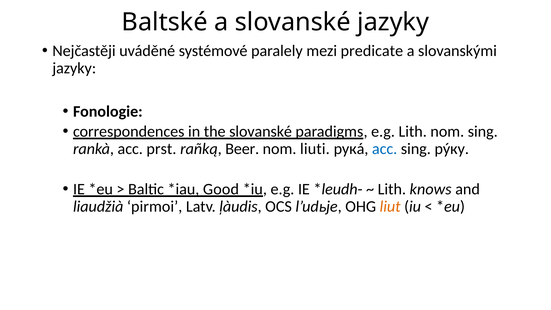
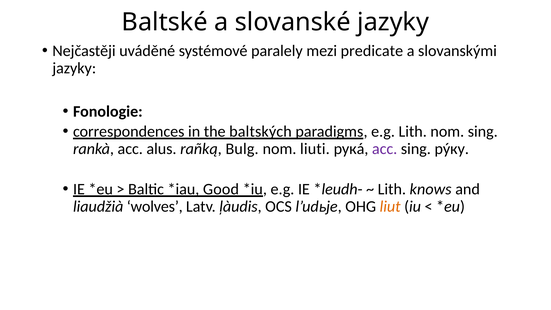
the slovanské: slovanské -> baltských (260, 132)
prst: prst -> alus (161, 149)
Beer: Beer -> Bulg (242, 149)
acc colour: blue -> purple (385, 149)
pirmoi: pirmoi -> wolves (155, 207)
